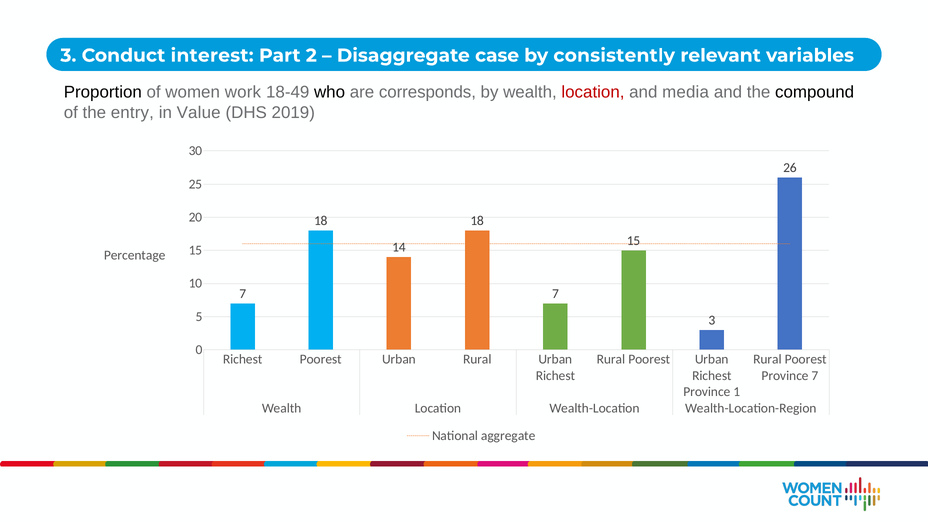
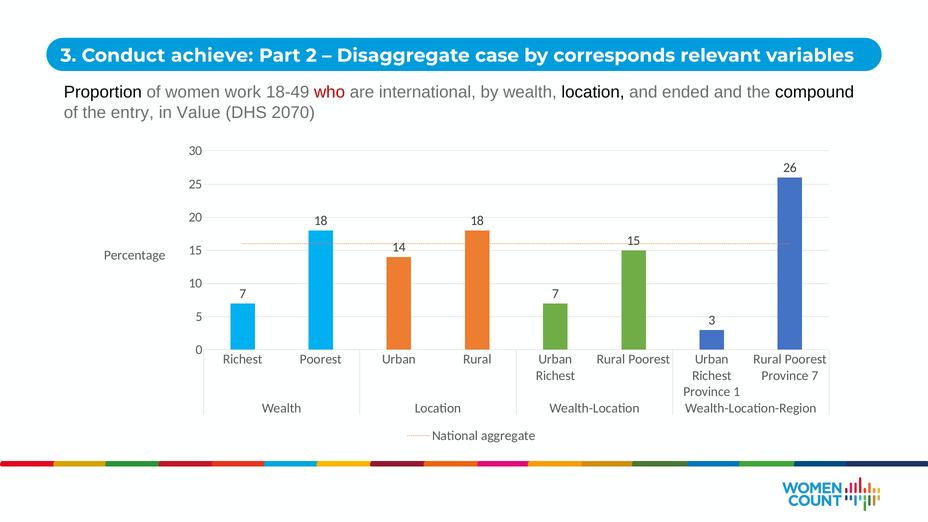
interest: interest -> achieve (212, 56)
consistently: consistently -> corresponds (614, 56)
who colour: black -> red (330, 92)
corresponds: corresponds -> international (427, 92)
location colour: red -> black (593, 92)
media: media -> ended (686, 92)
2019: 2019 -> 2070 (293, 112)
